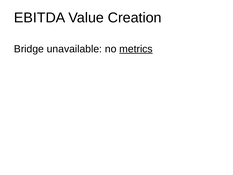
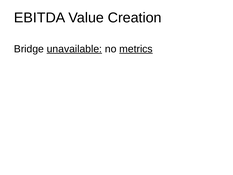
unavailable underline: none -> present (74, 49)
